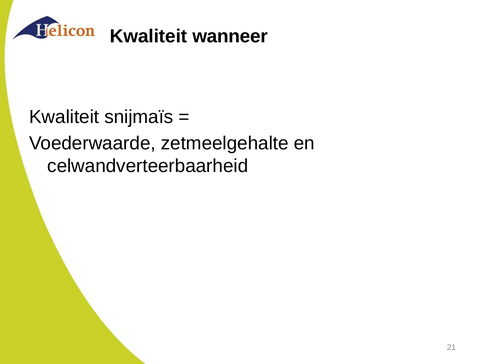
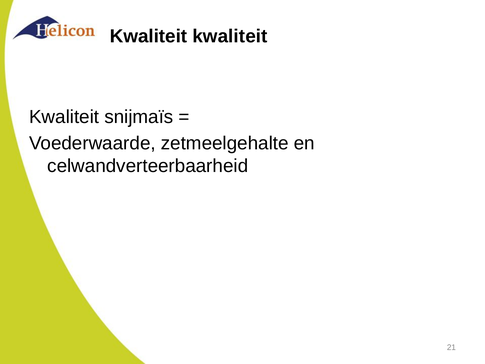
wanneer: wanneer -> kwaliteit (230, 36)
